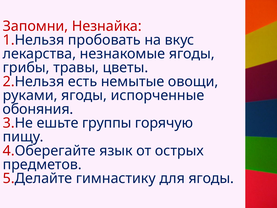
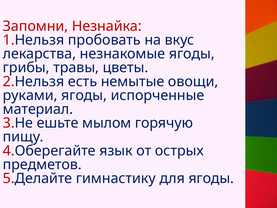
обоняния: обоняния -> материал (38, 109)
группы: группы -> мылом (107, 123)
